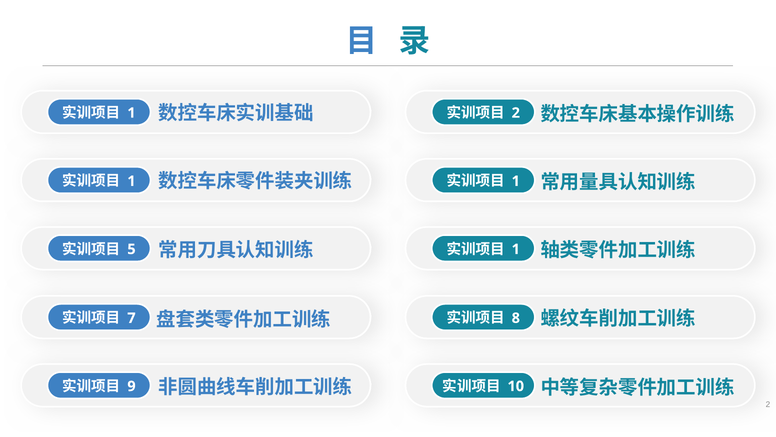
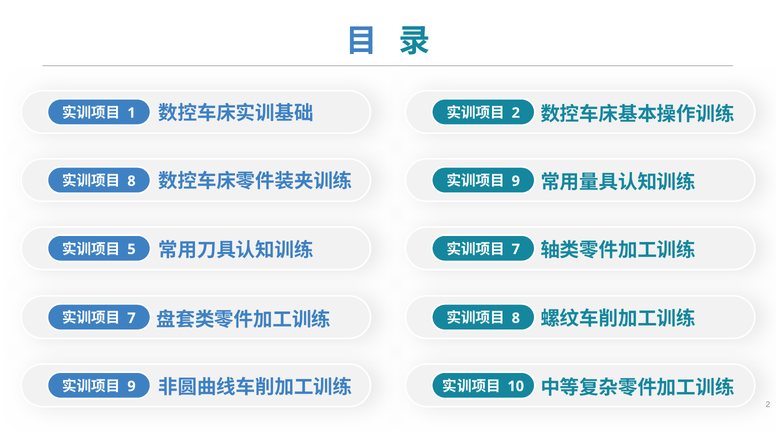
1: 1 -> 8 (131, 181)
1: 1 -> 9 (516, 181)
1: 1 -> 7 (516, 249)
